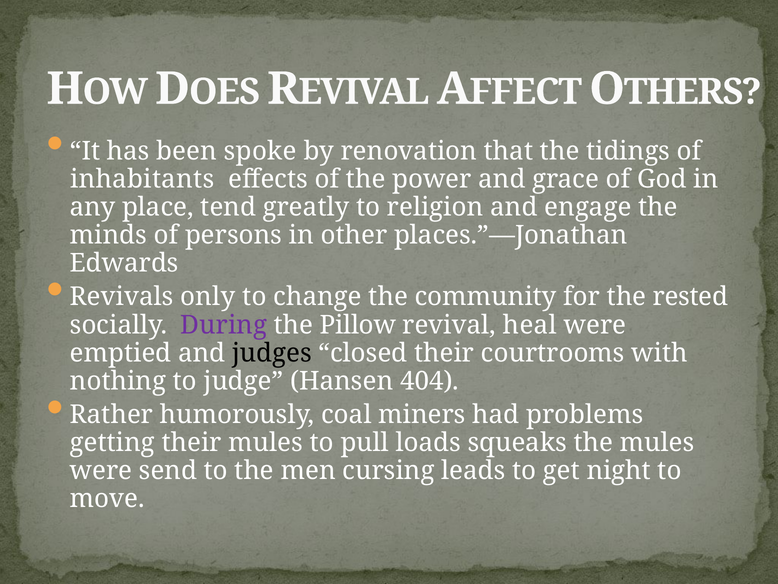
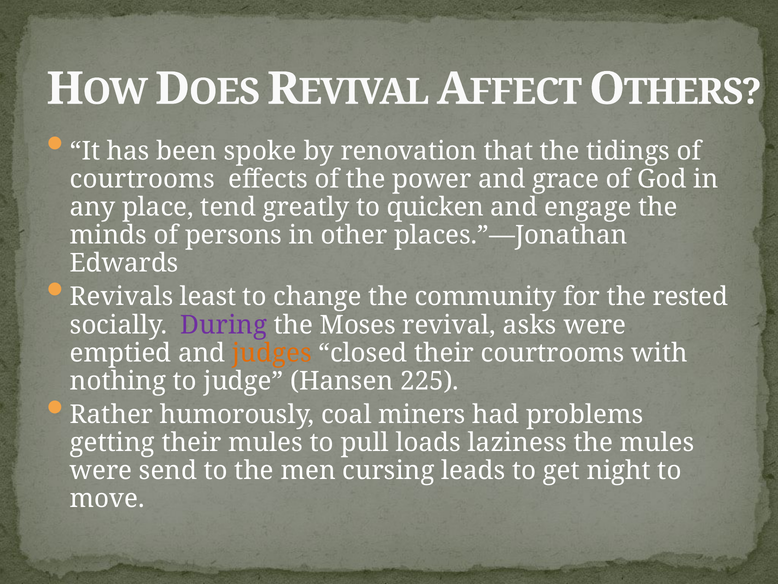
inhabitants: inhabitants -> courtrooms (142, 179)
religion: religion -> quicken (435, 207)
only: only -> least (208, 297)
Pillow: Pillow -> Moses (358, 325)
heal: heal -> asks (530, 325)
judges colour: black -> orange (272, 353)
404: 404 -> 225 (430, 381)
squeaks: squeaks -> laziness (517, 442)
